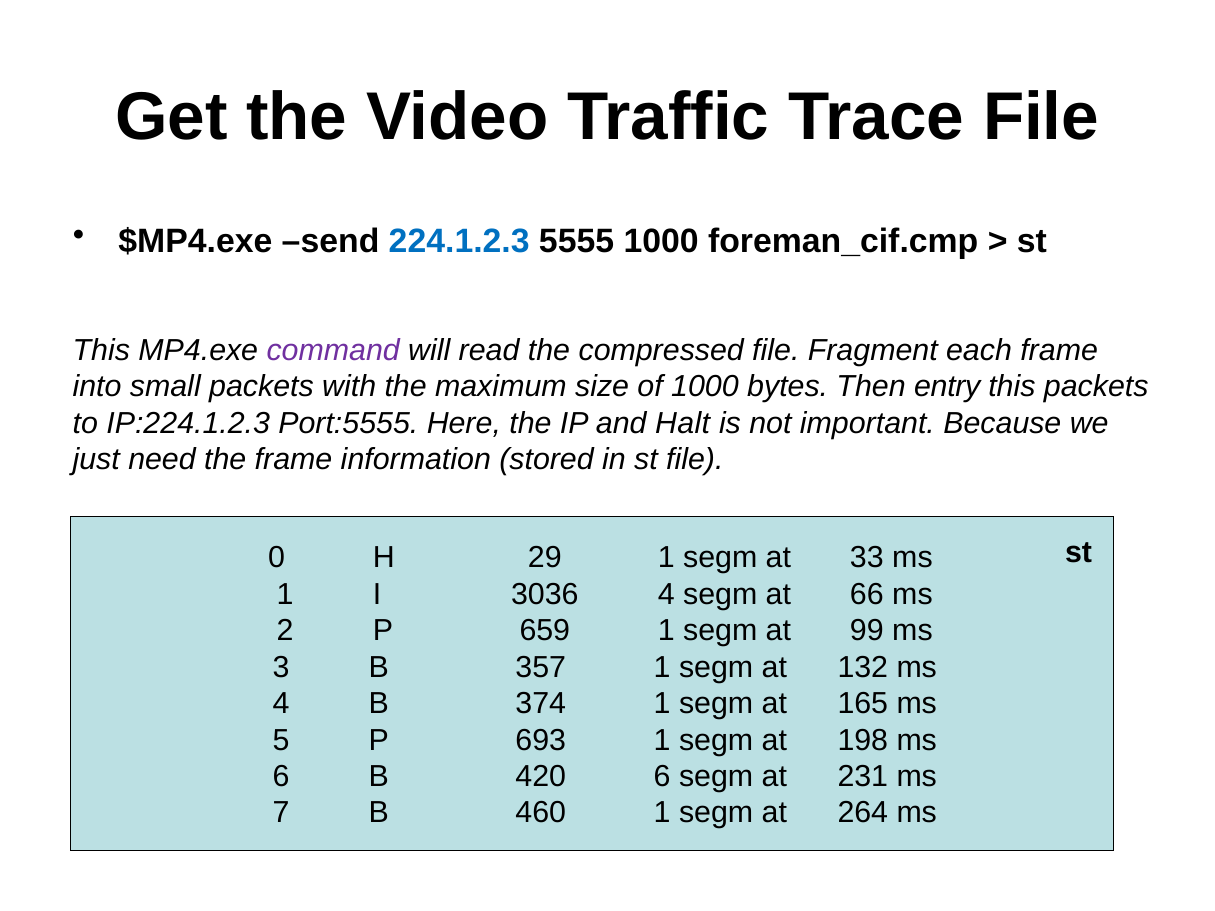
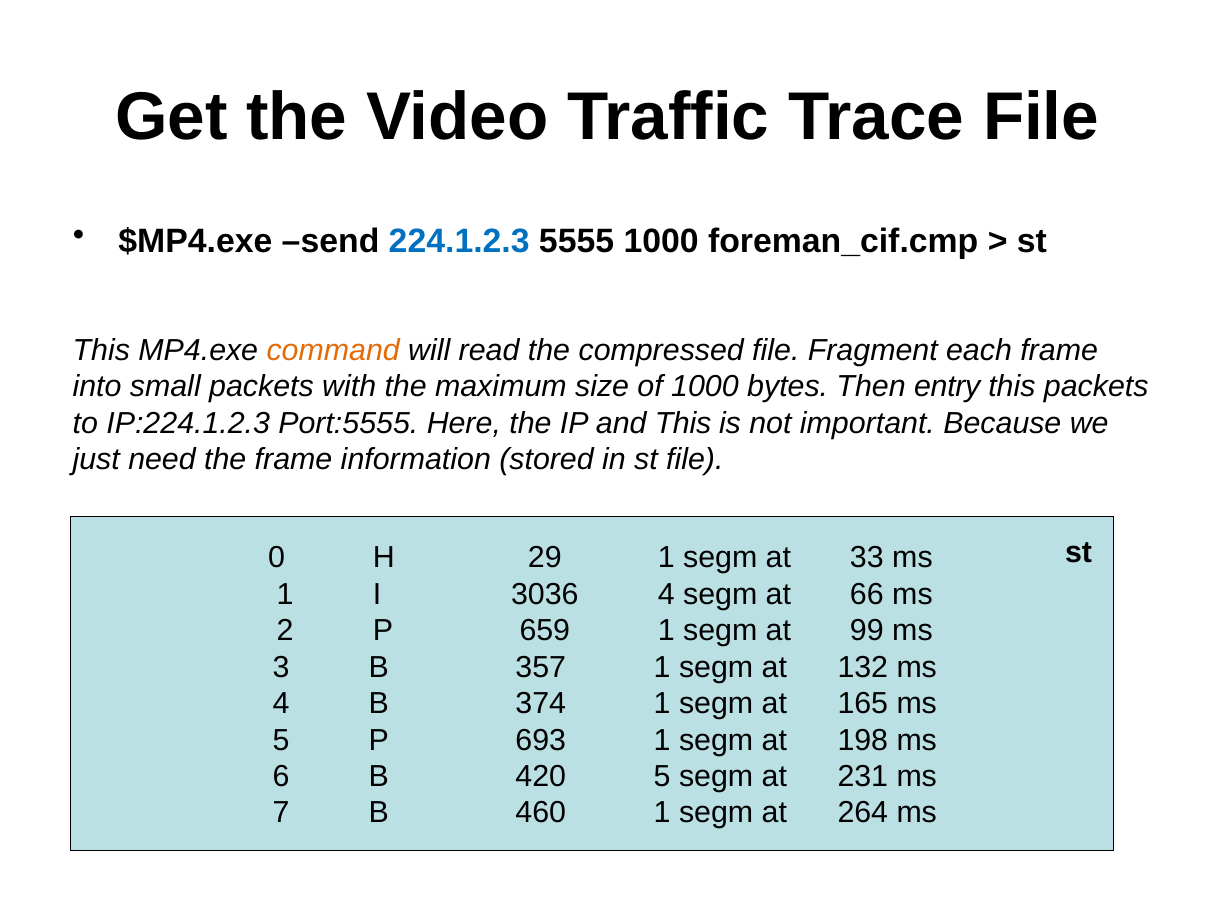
command colour: purple -> orange (333, 351)
and Halt: Halt -> This (683, 423)
420 6: 6 -> 5 (662, 777)
